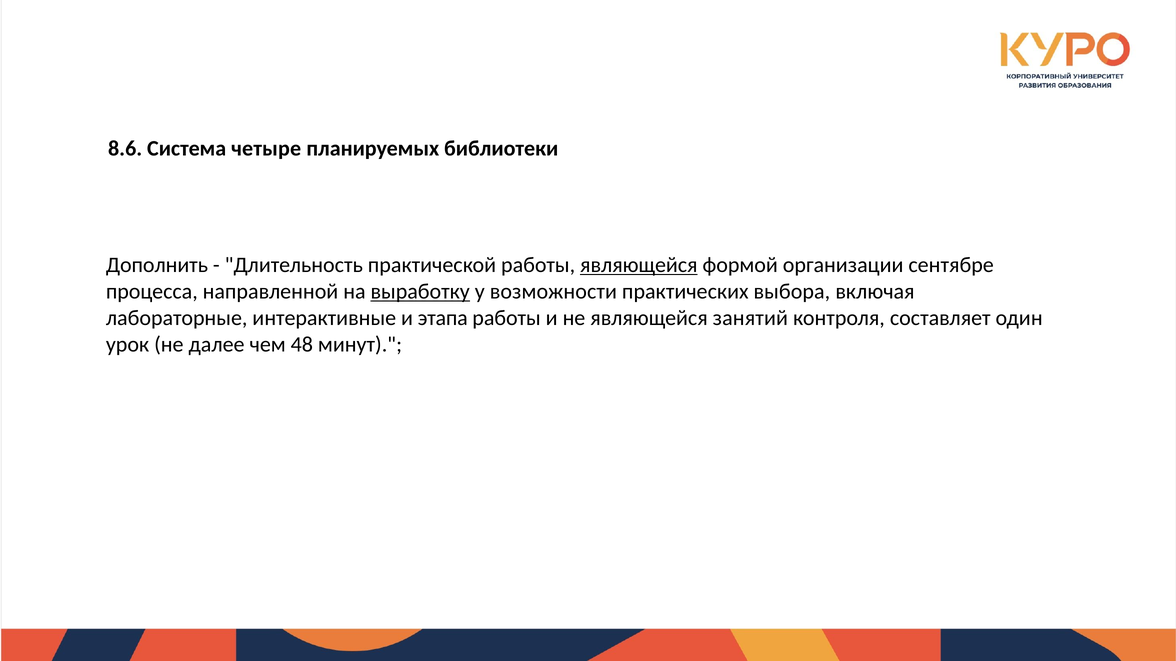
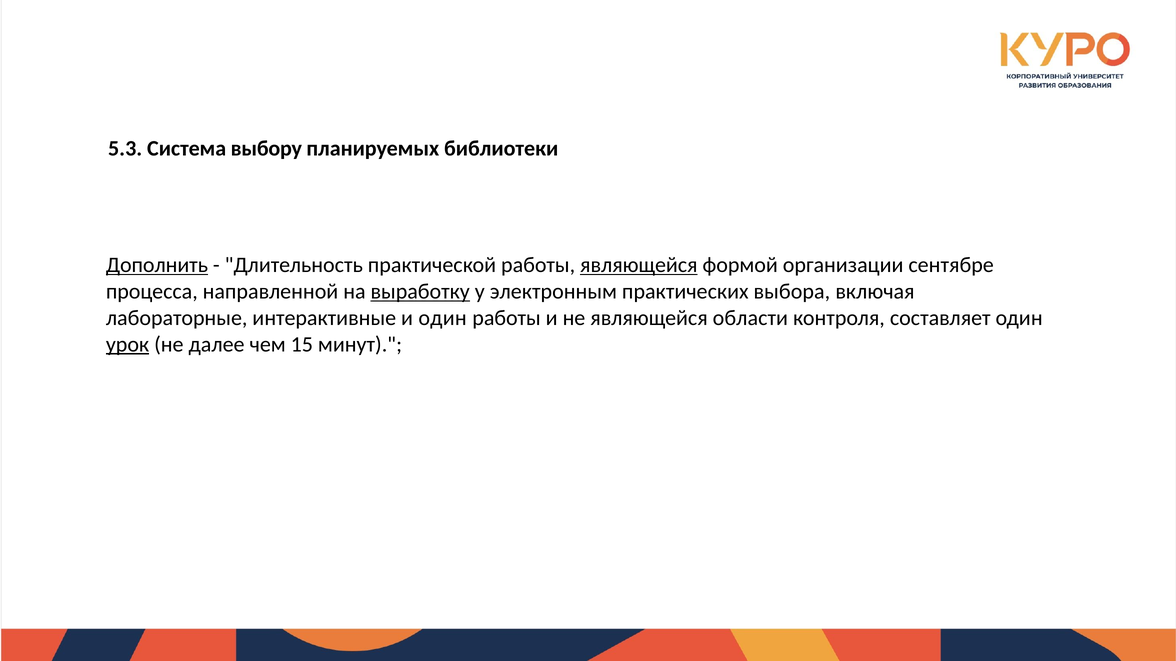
8.6: 8.6 -> 5.3 (125, 149)
четыре: четыре -> выбору (266, 149)
Дополнить underline: none -> present (157, 265)
возможности: возможности -> электронным (553, 292)
и этапа: этапа -> один (443, 318)
занятий: занятий -> области (750, 318)
урок underline: none -> present (128, 345)
48: 48 -> 15 (302, 345)
